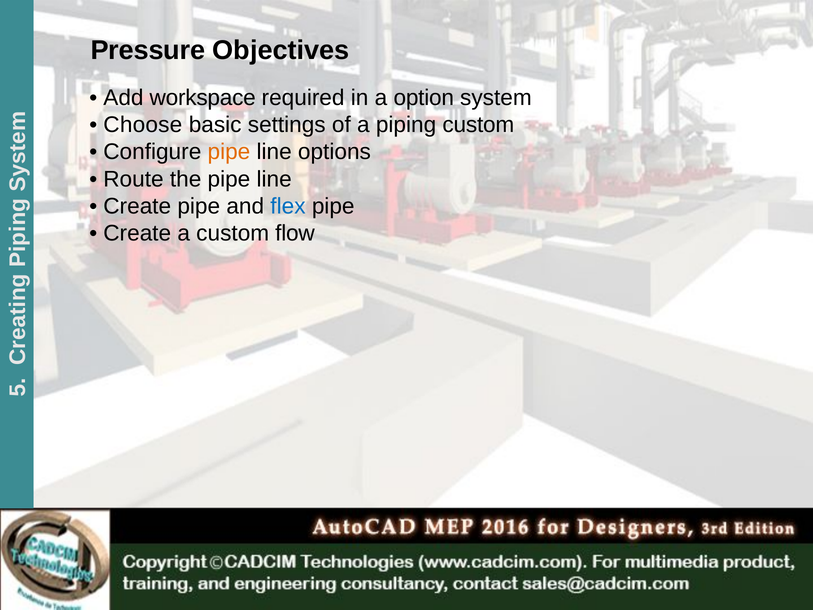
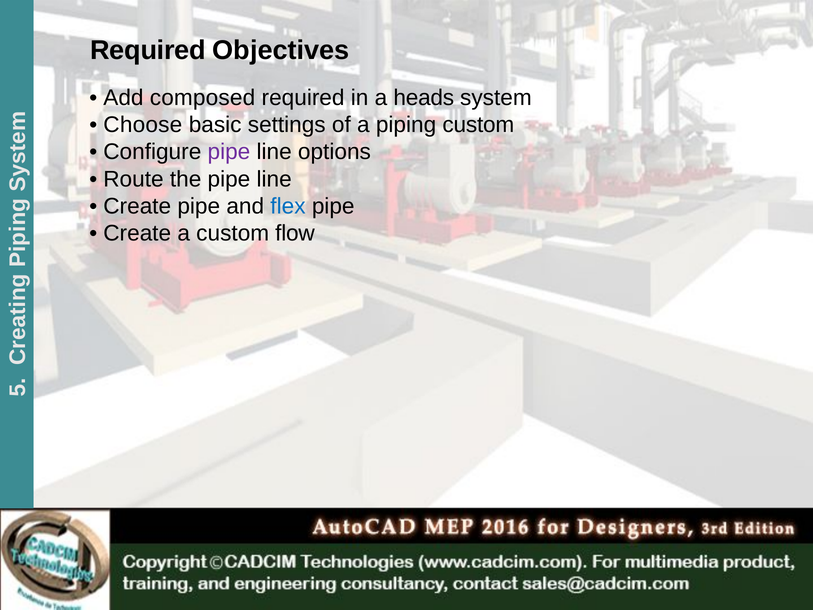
Pressure: Pressure -> Required (148, 50)
workspace: workspace -> composed (202, 98)
option: option -> heads (424, 98)
pipe colour: orange -> purple (229, 152)
